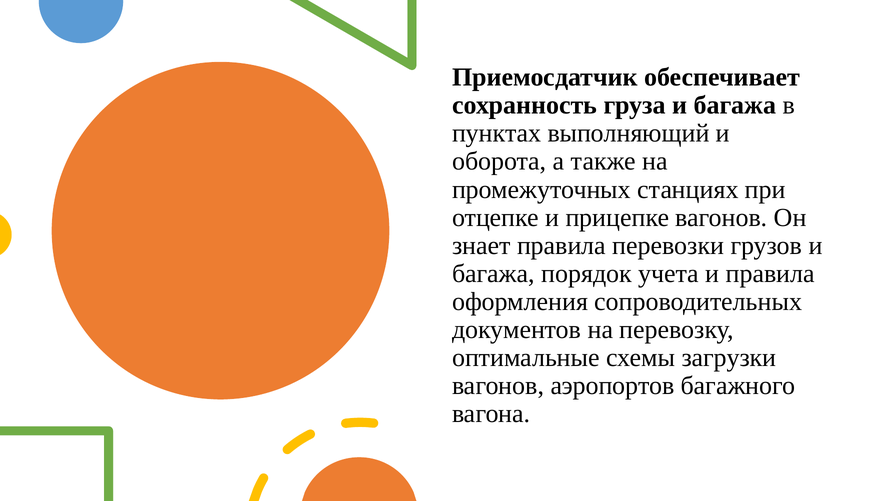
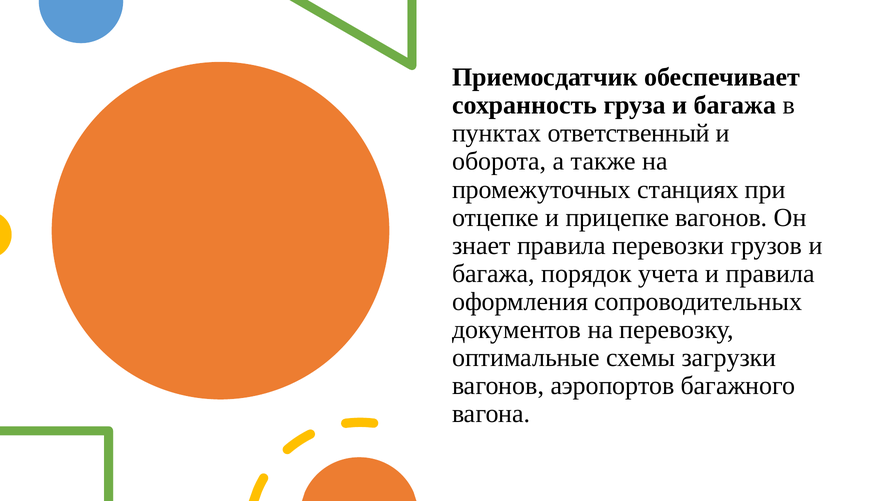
выполняющий: выполняющий -> ответственный (629, 133)
